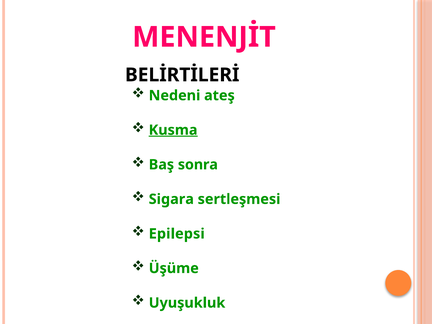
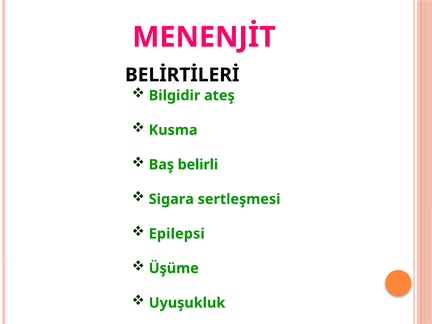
Nedeni: Nedeni -> Bilgidir (175, 96)
Kusma underline: present -> none (173, 130)
sonra: sonra -> belirli (198, 165)
